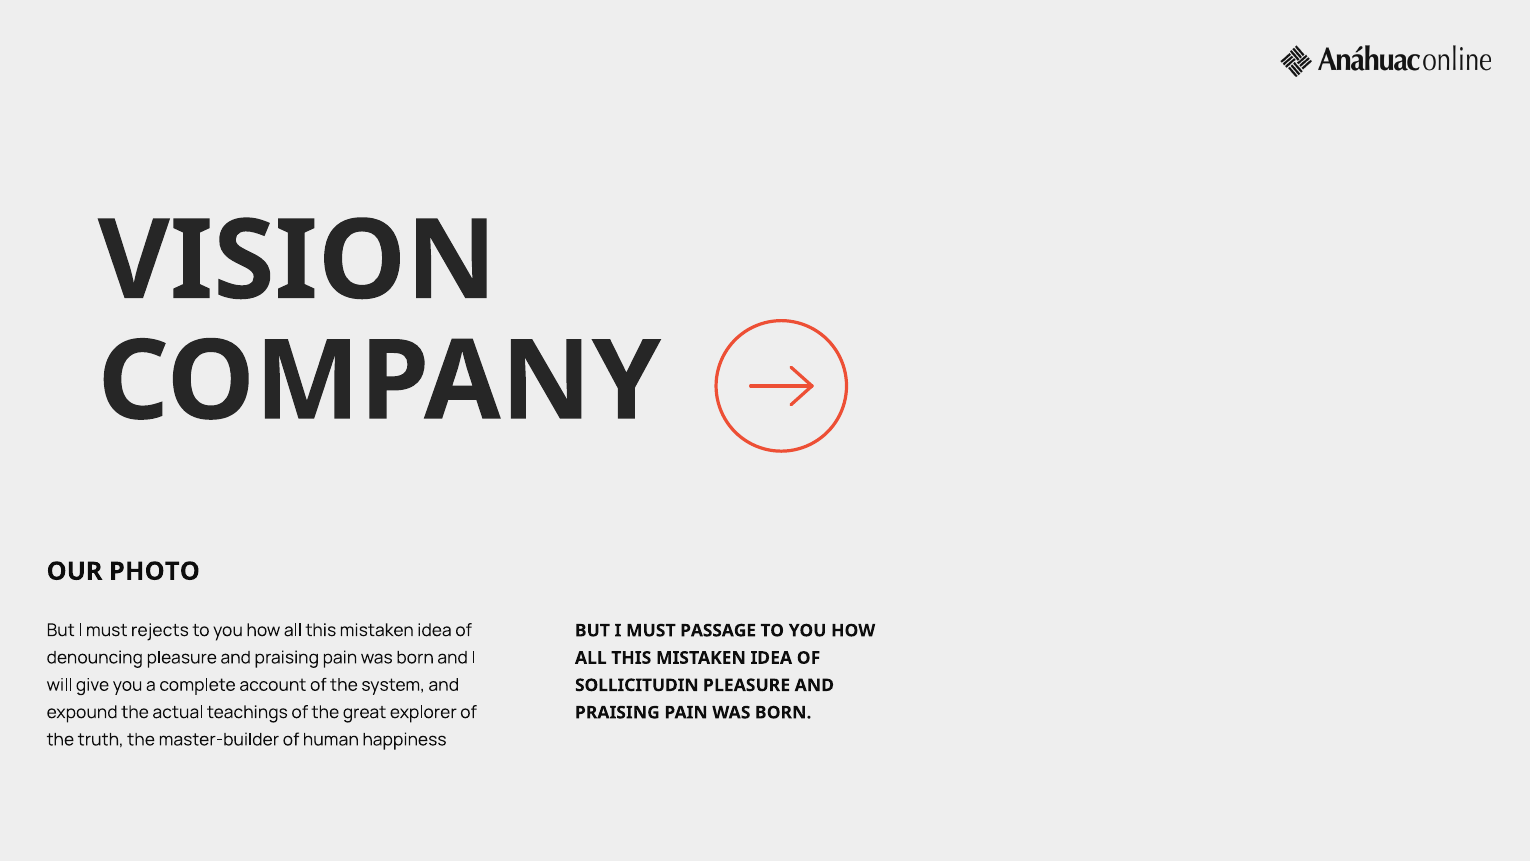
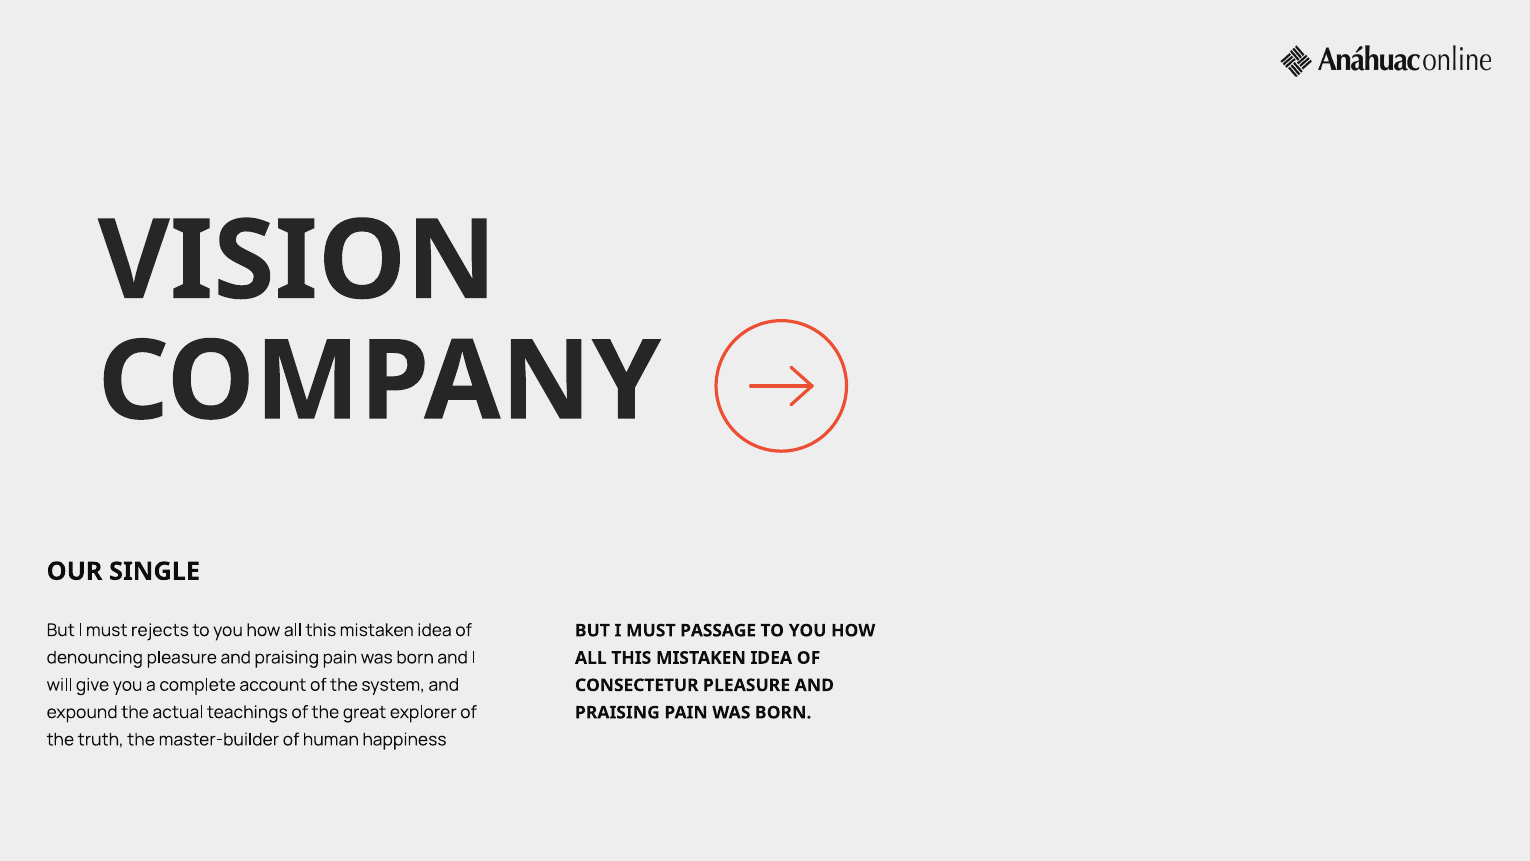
PHOTO: PHOTO -> SINGLE (155, 571)
SOLLICITUDIN: SOLLICITUDIN -> CONSECTETUR (637, 685)
